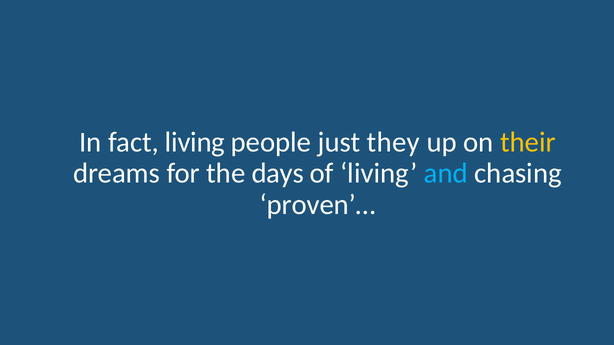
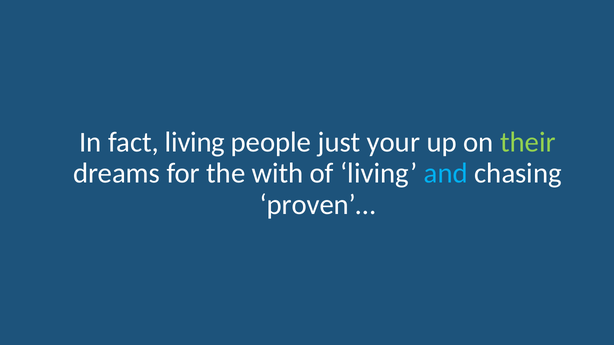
they: they -> your (393, 143)
their colour: yellow -> light green (528, 143)
days: days -> with (278, 174)
